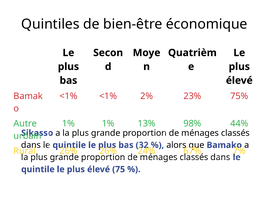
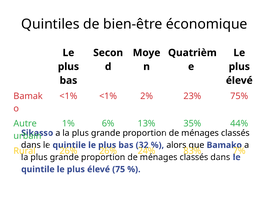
1% 1%: 1% -> 6% (108, 124)
98%: 98% -> 35% (192, 124)
67%: 67% -> 83% (192, 151)
